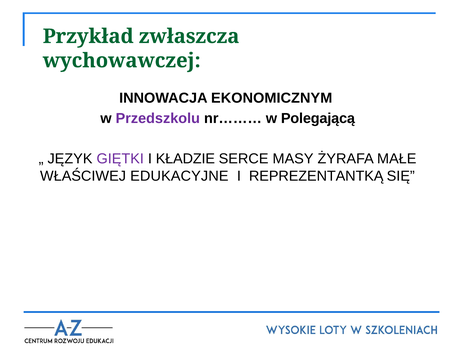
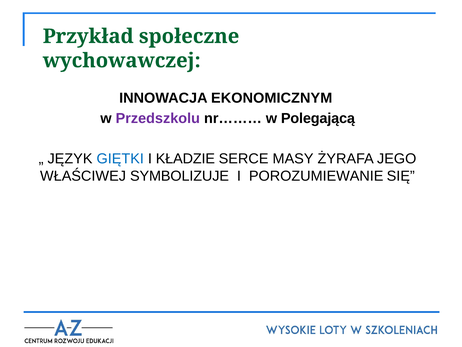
zwłaszcza: zwłaszcza -> społeczne (189, 36)
GIĘTKI colour: purple -> blue (120, 159)
MAŁE: MAŁE -> JEGO (397, 159)
EDUKACYJNE: EDUKACYJNE -> SYMBOLIZUJE (180, 176)
REPREZENTANTKĄ: REPREZENTANTKĄ -> POROZUMIEWANIE (316, 176)
